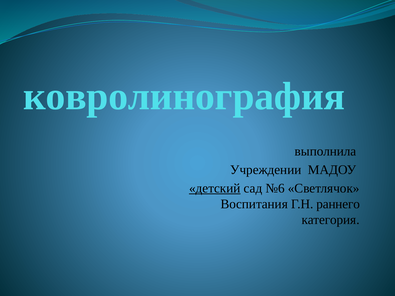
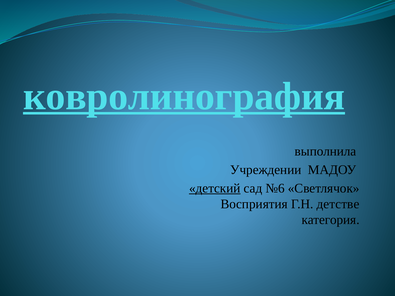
ковролинография underline: none -> present (184, 96)
Воспитания: Воспитания -> Восприятия (254, 204)
раннего: раннего -> детстве (338, 204)
